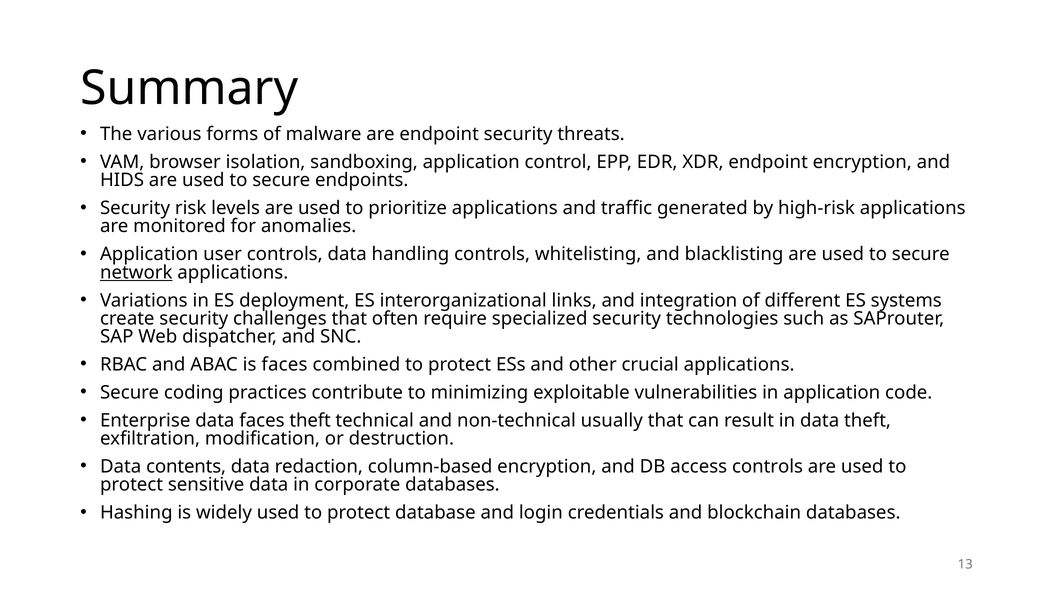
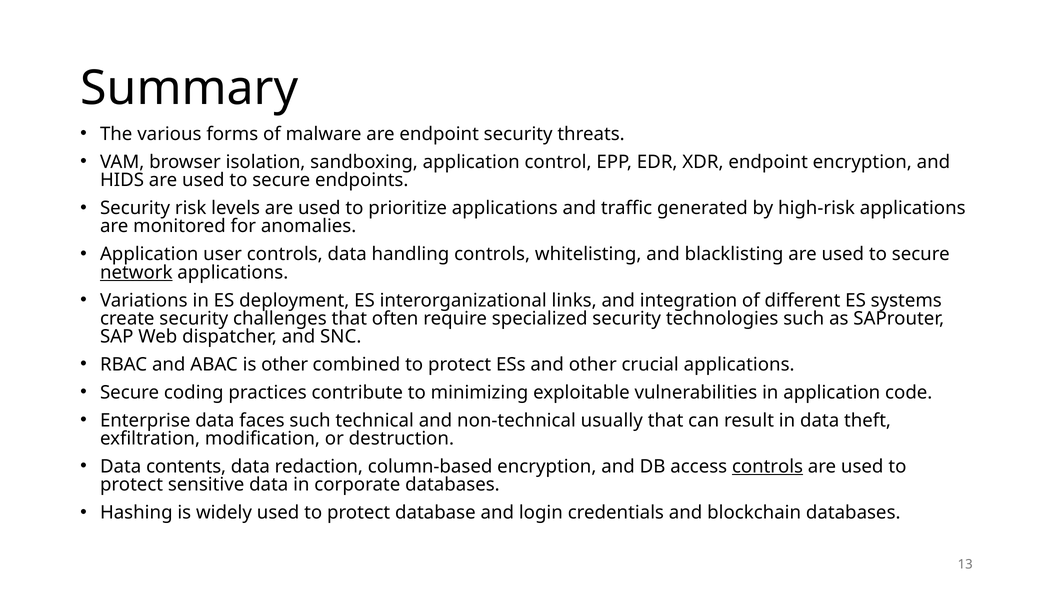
is faces: faces -> other (285, 365)
faces theft: theft -> such (310, 421)
controls underline: none -> present (767, 467)
